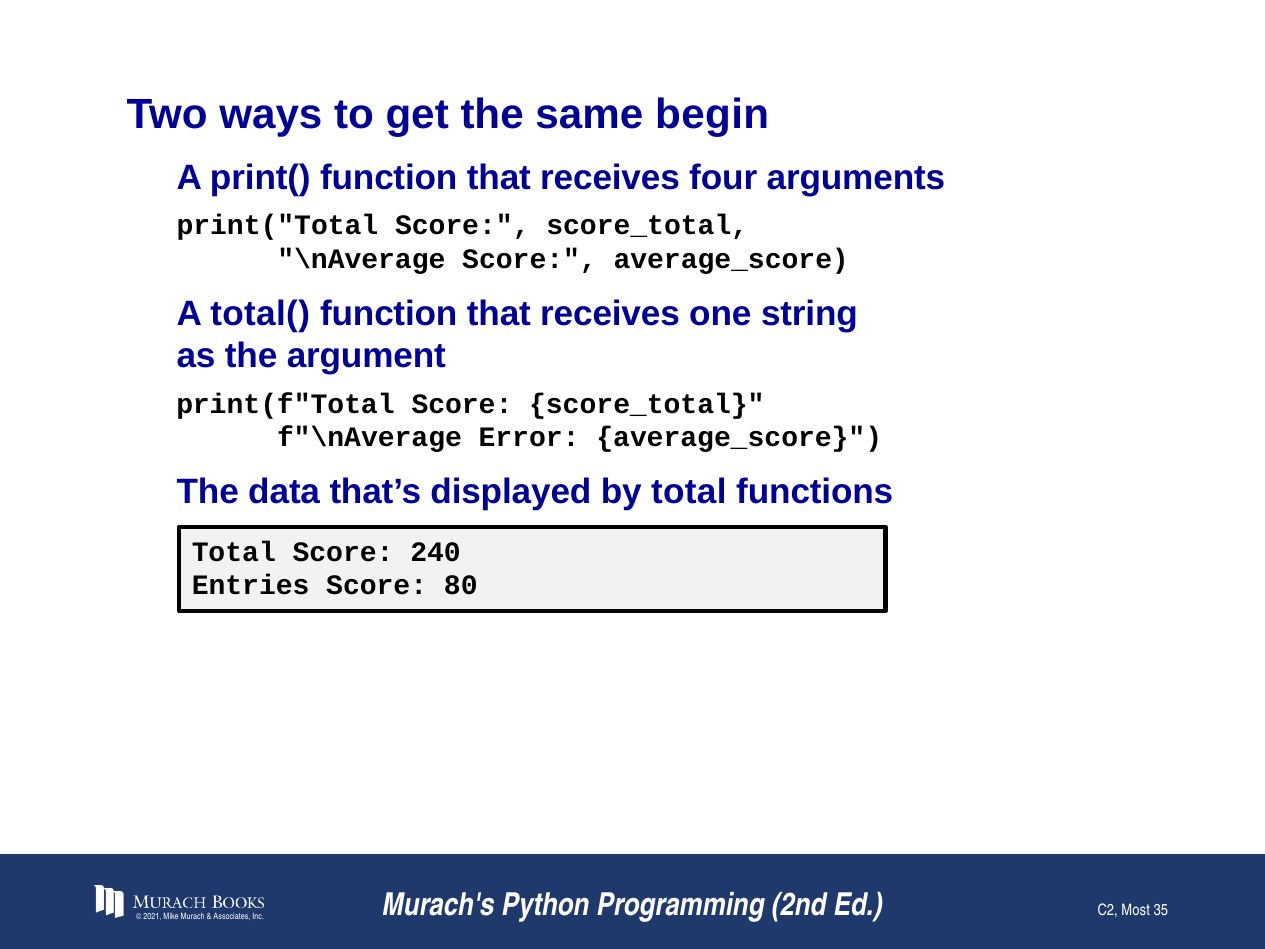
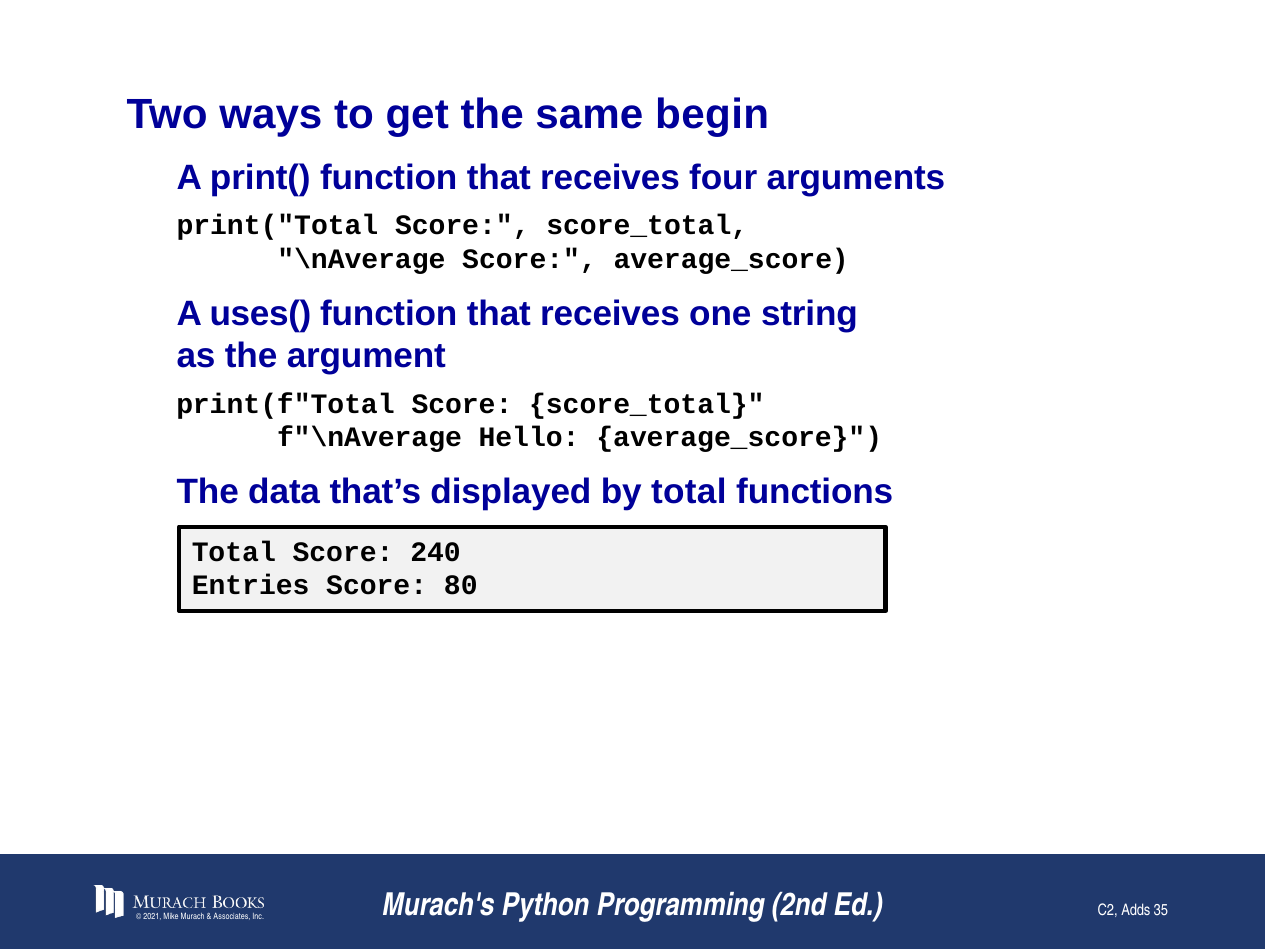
total(: total( -> uses( (260, 313)
Error: Error -> Hello (529, 437)
Most: Most -> Adds (1136, 910)
